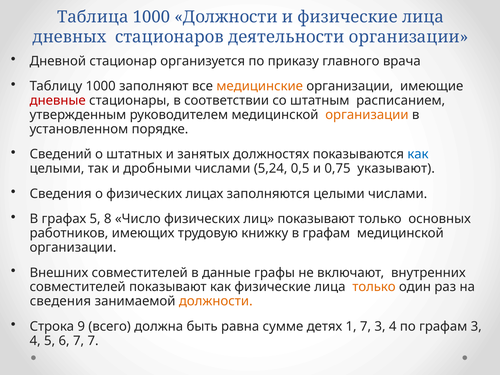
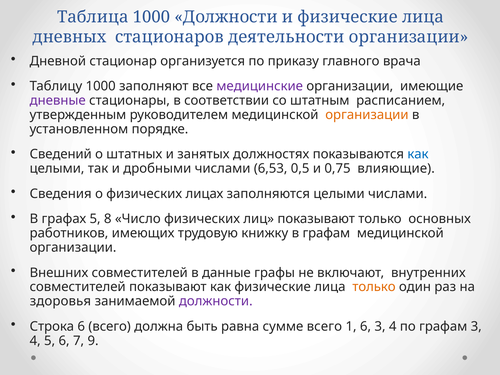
медицинские colour: orange -> purple (260, 86)
дневные colour: red -> purple (58, 101)
5,24: 5,24 -> 6,53 (271, 169)
указывают: указывают -> влияющие (396, 169)
сведения: сведения -> здоровья (60, 301)
должности colour: orange -> purple (216, 301)
Строка 9: 9 -> 6 (81, 326)
сумме детях: детях -> всего (324, 326)
1 7: 7 -> 6 (366, 326)
7 7: 7 -> 9 (93, 341)
